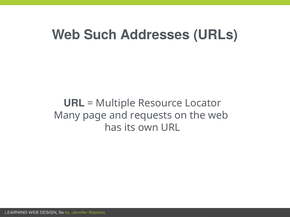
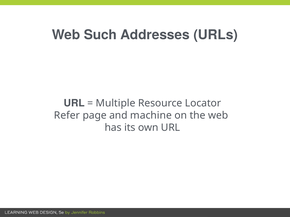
Many: Many -> Refer (67, 116)
requests: requests -> machine (151, 116)
